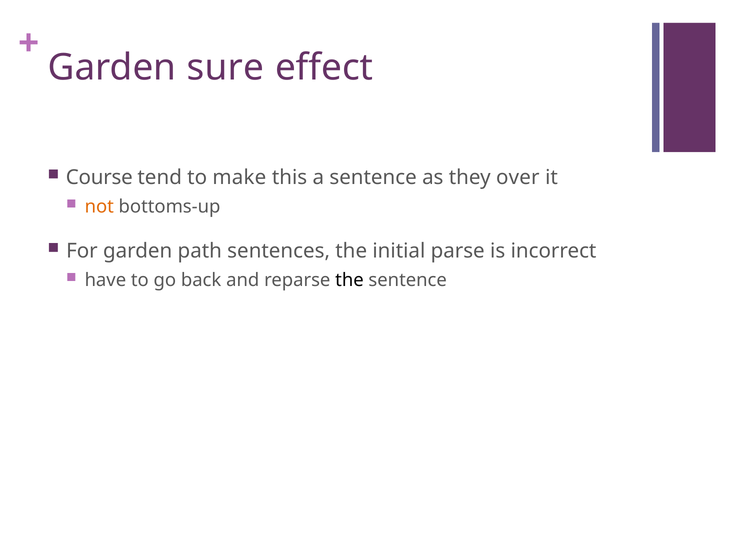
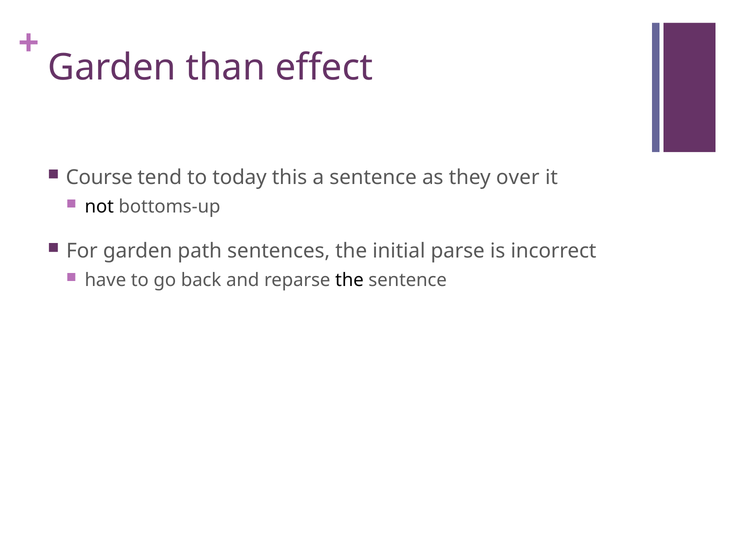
sure: sure -> than (226, 68)
make: make -> today (240, 178)
not colour: orange -> black (99, 207)
